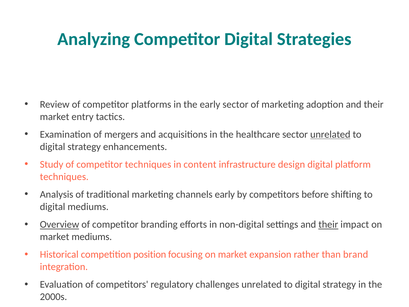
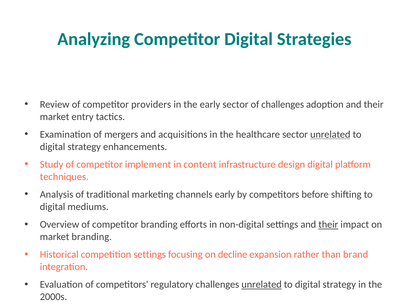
platforms: platforms -> providers (151, 104)
of marketing: marketing -> challenges (283, 104)
competitor techniques: techniques -> implement (148, 164)
Overview underline: present -> none (60, 224)
market mediums: mediums -> branding (92, 237)
competition position: position -> settings (150, 254)
focusing on market: market -> decline (233, 254)
unrelated underline: none -> present (262, 284)
